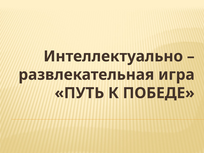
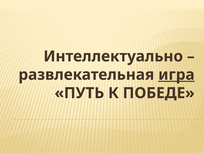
игра underline: none -> present (176, 75)
